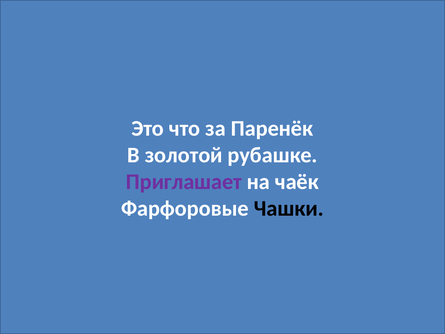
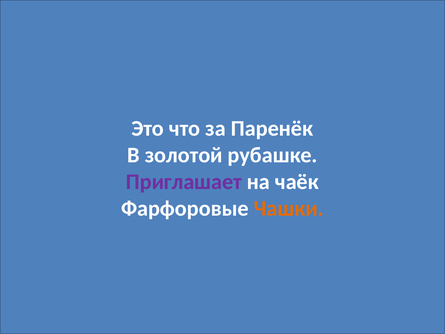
Чашки colour: black -> orange (289, 208)
